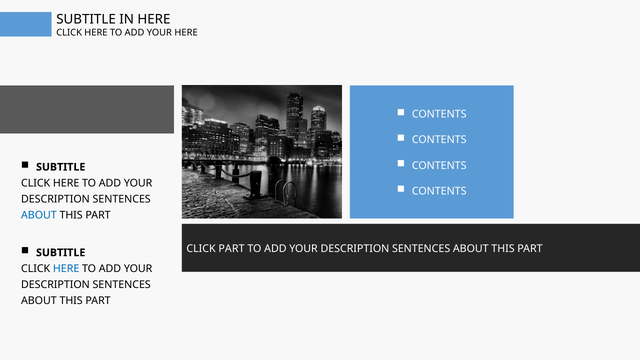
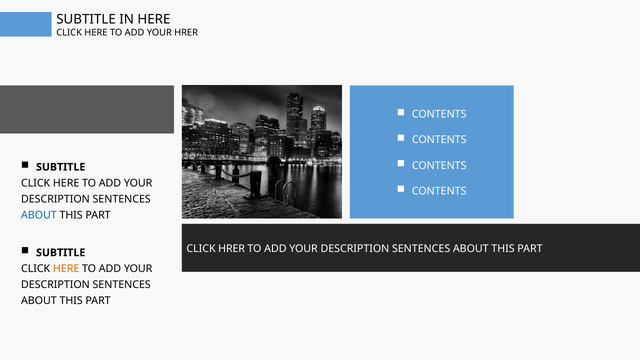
YOUR HERE: HERE -> HRER (186, 33)
CLICK PART: PART -> HRER (232, 249)
HERE colour: blue -> orange (66, 269)
